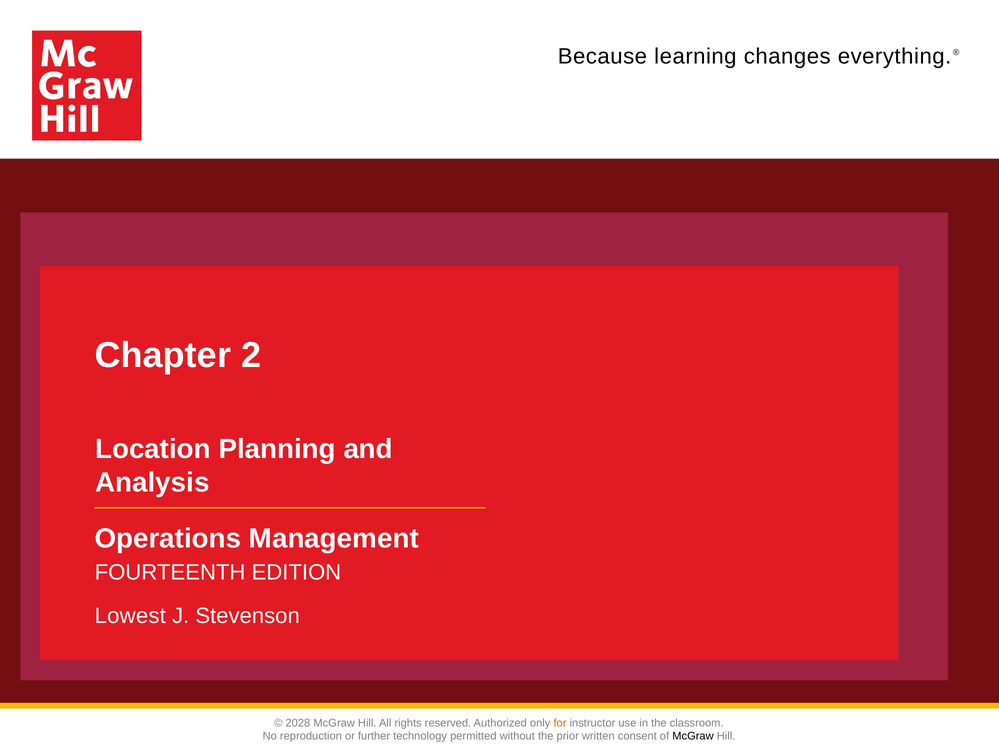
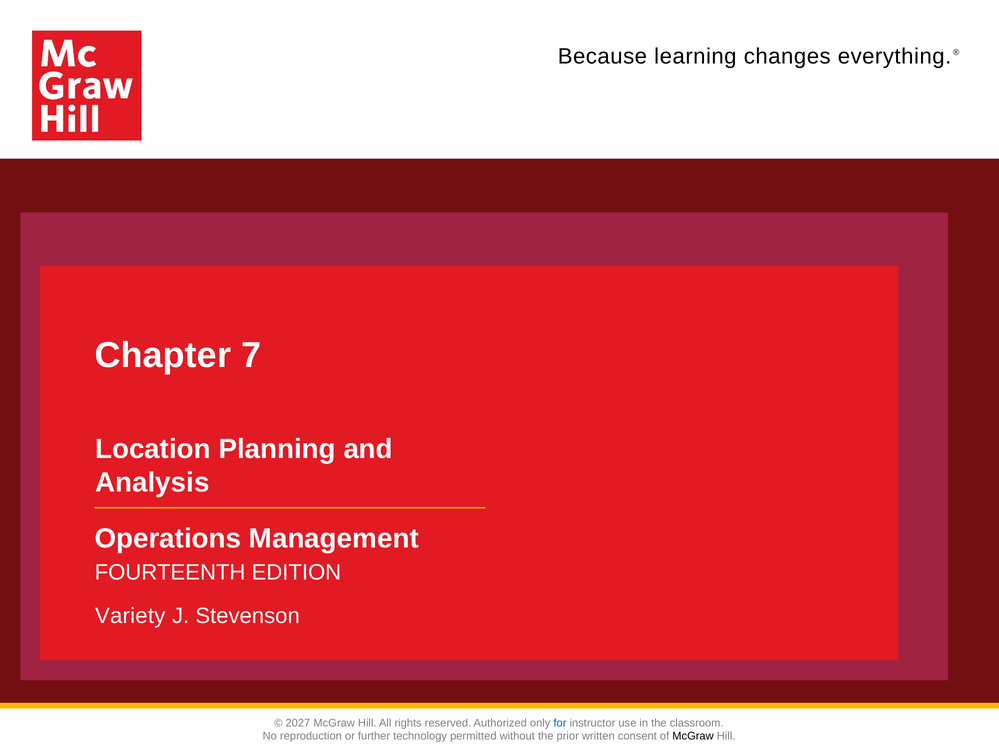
2: 2 -> 7 (251, 355)
Lowest: Lowest -> Variety (130, 616)
2028: 2028 -> 2027 (298, 723)
for colour: orange -> blue (560, 723)
